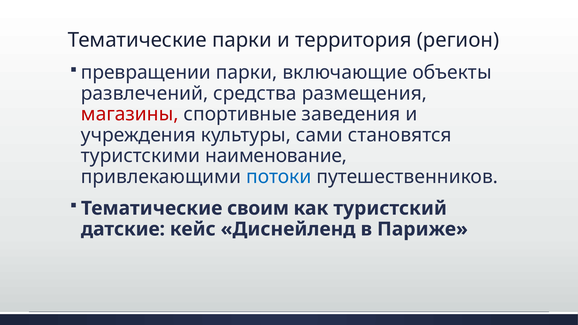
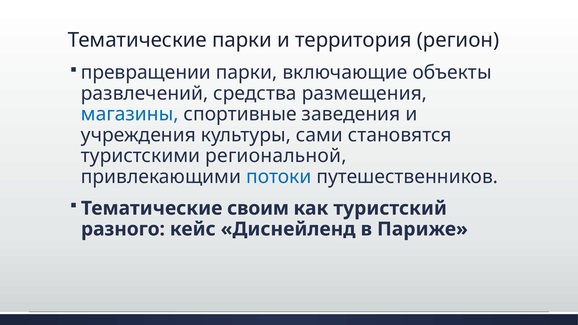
магазины colour: red -> blue (130, 114)
наименование: наименование -> региональной (276, 156)
датские: датские -> разного (123, 229)
